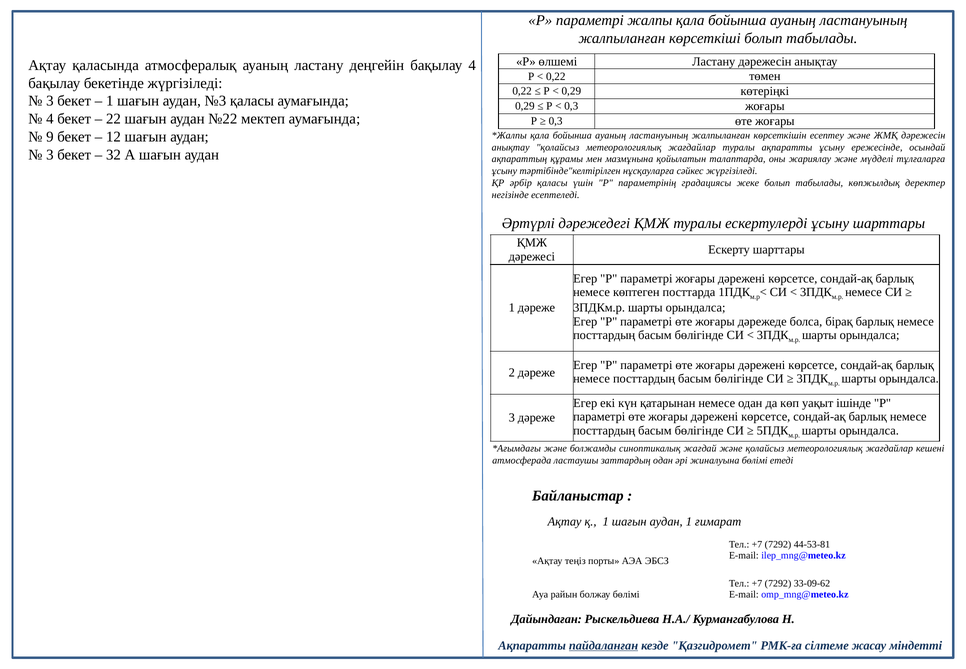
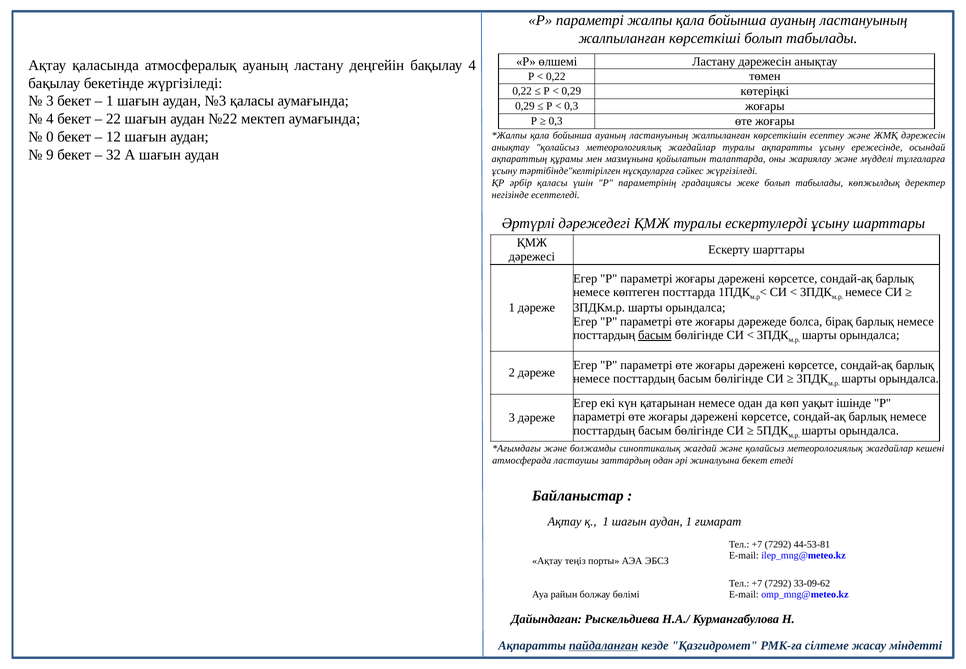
9: 9 -> 0 (50, 137)
3: 3 -> 9 (50, 155)
басым underline: none -> present (655, 335)
жиналуына бөлімі: бөлімі -> бекет (755, 460)
